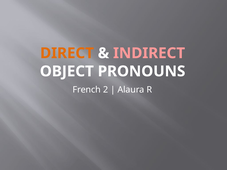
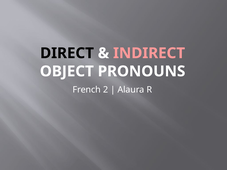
DIRECT colour: orange -> black (67, 53)
